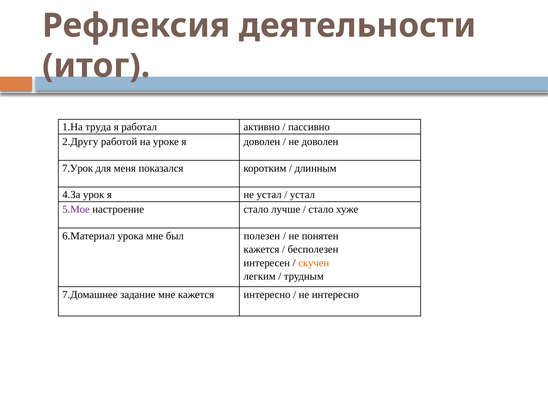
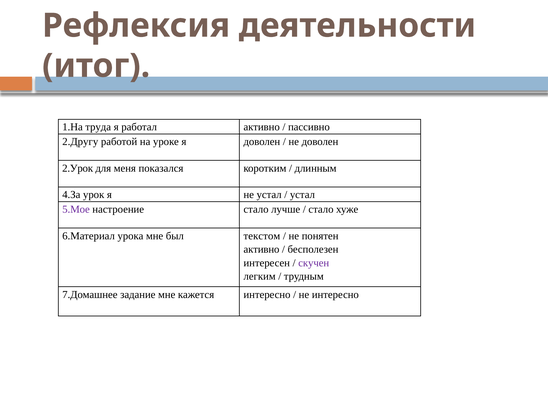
7.Урок: 7.Урок -> 2.Урок (78, 168)
полезен: полезен -> текстом (262, 236)
кажется: кажется -> активно (261, 249)
скучен colour: orange -> purple (314, 263)
